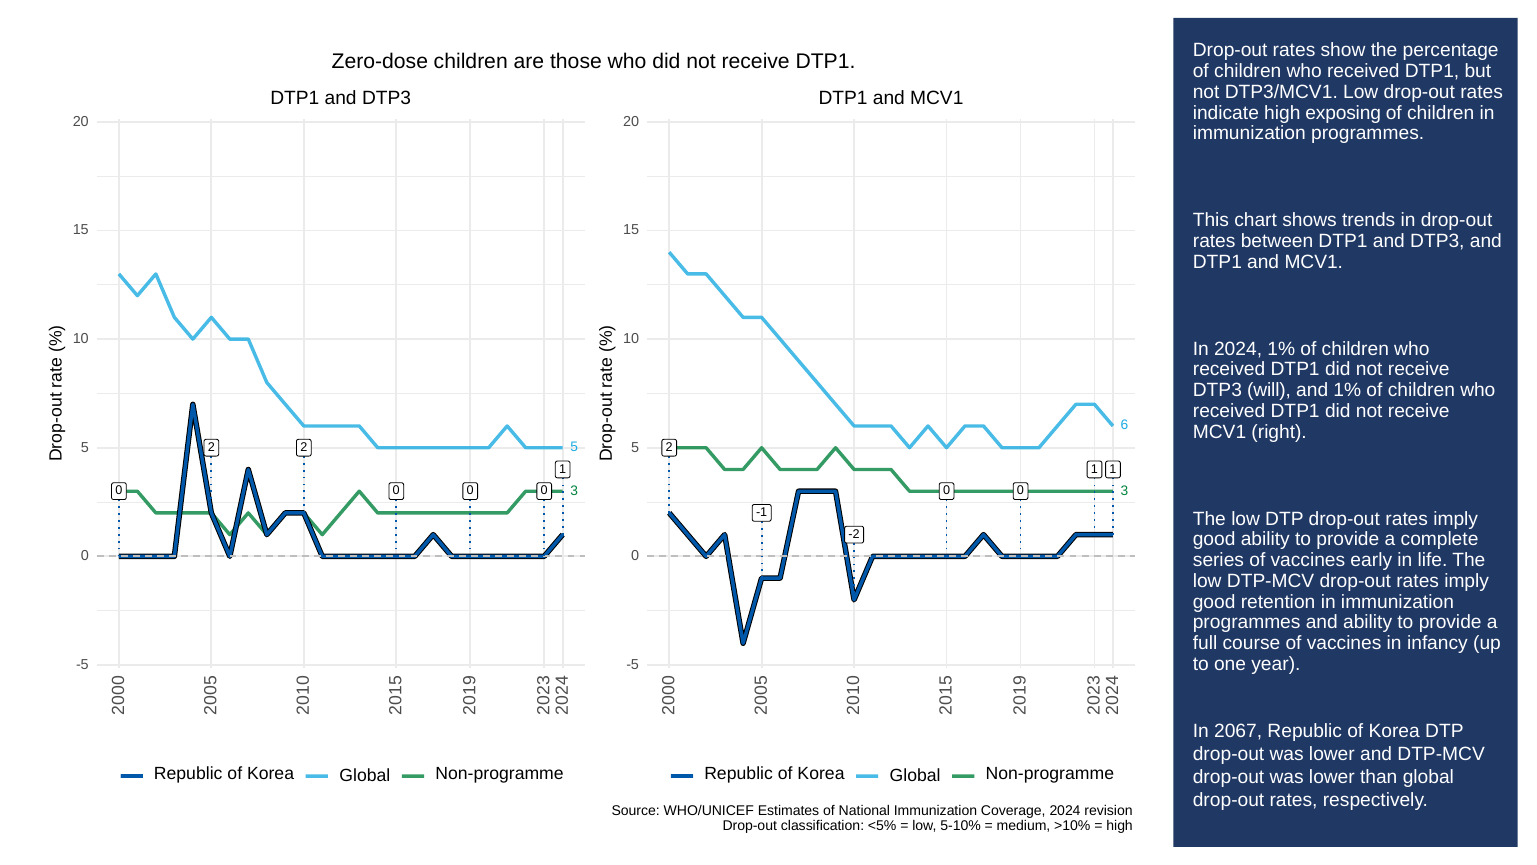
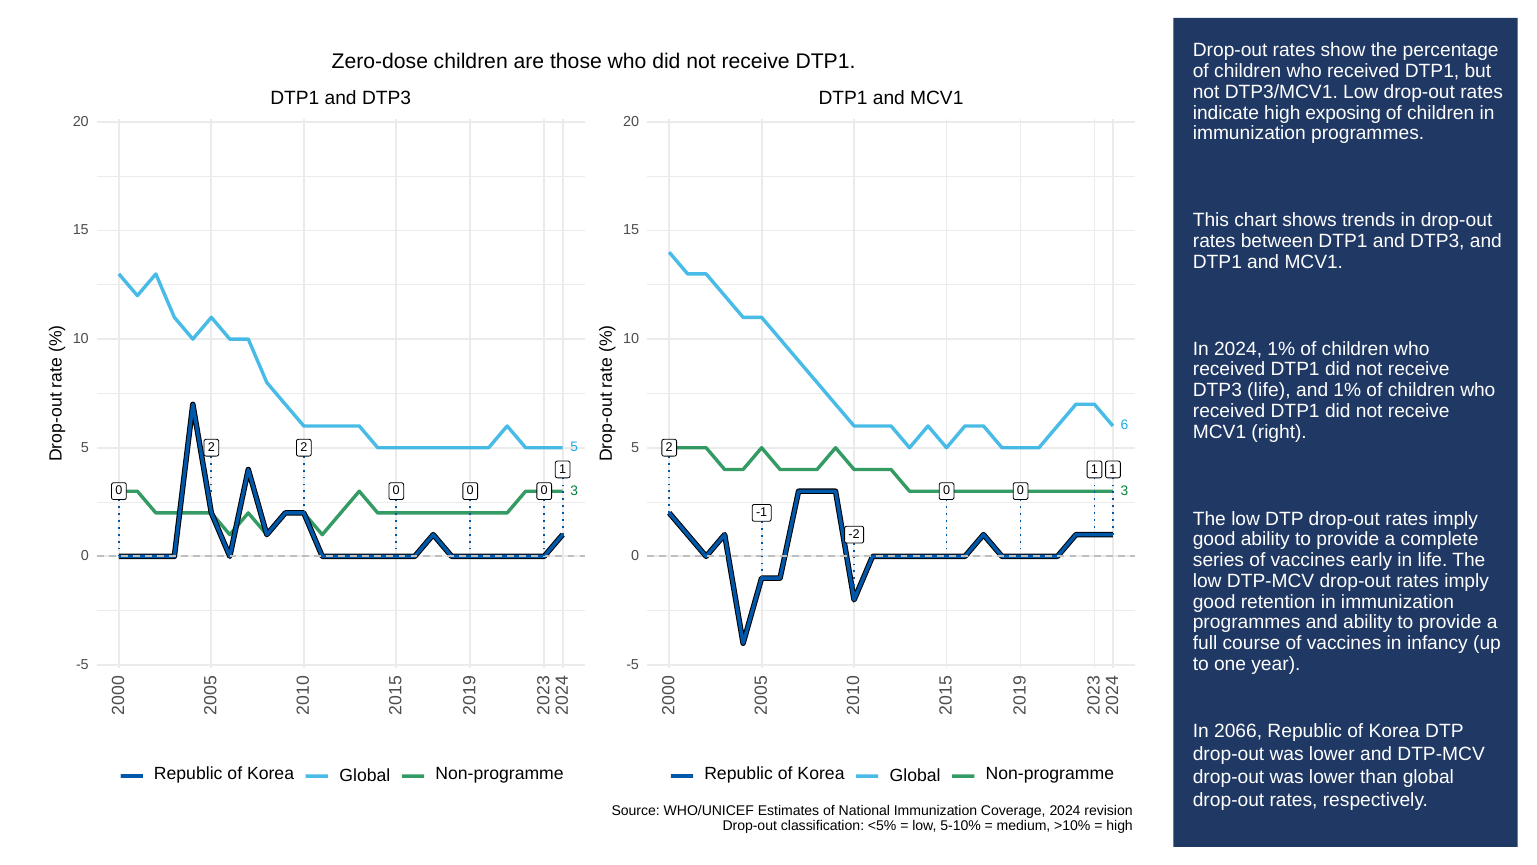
DTP3 will: will -> life (1269, 390)
2067: 2067 -> 2066 (1238, 730)
